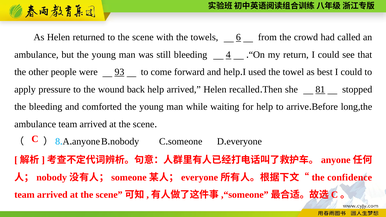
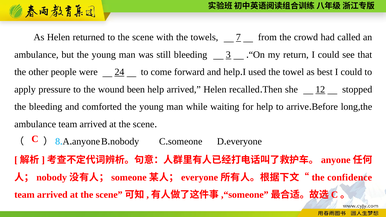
6: 6 -> 7 (238, 37)
4: 4 -> 3 (228, 55)
93: 93 -> 24 (119, 72)
back: back -> been (136, 89)
81: 81 -> 12 (320, 89)
